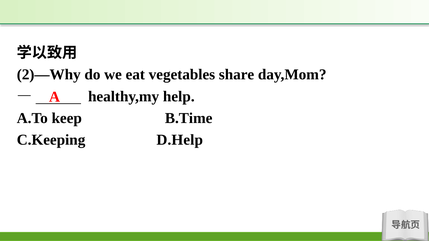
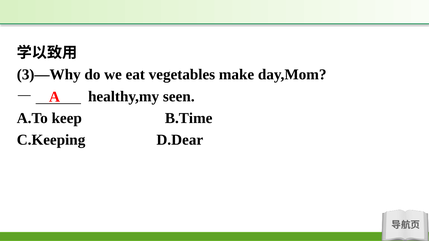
2)—Why: 2)—Why -> 3)—Why (49, 75)
share: share -> make (237, 75)
help: help -> seen (179, 97)
D.Help: D.Help -> D.Dear (180, 140)
